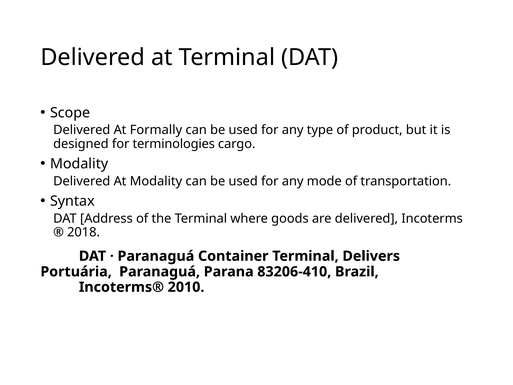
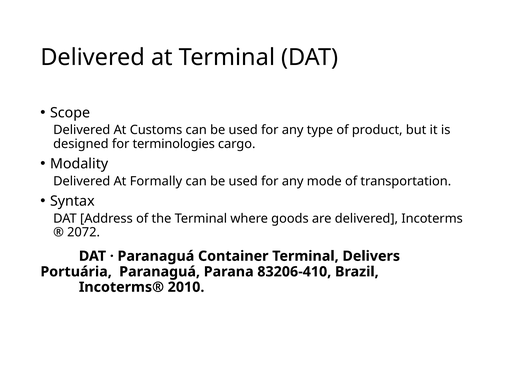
Formally: Formally -> Customs (156, 130)
At Modality: Modality -> Formally (156, 181)
2018: 2018 -> 2072 (84, 232)
